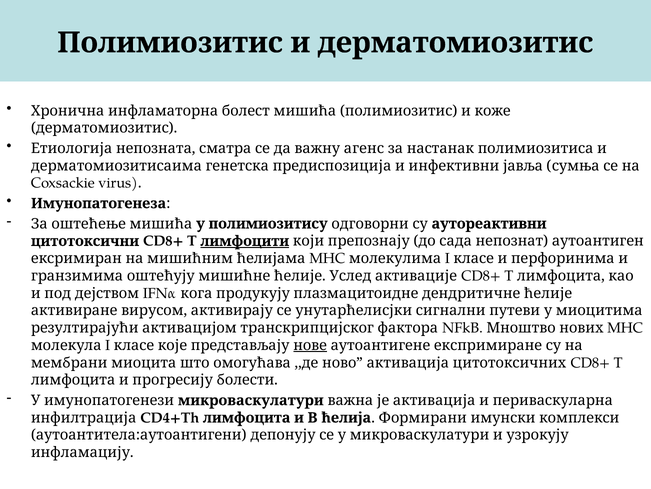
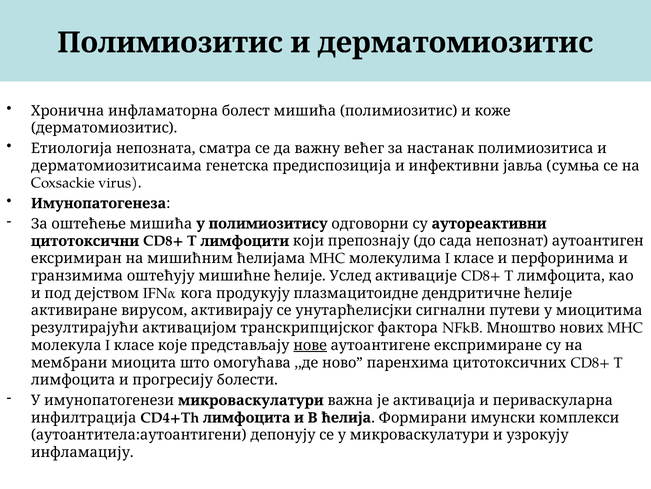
агенс: агенс -> већег (364, 148)
лимфоцити underline: present -> none (245, 241)
ново активација: активација -> паренхима (408, 362)
